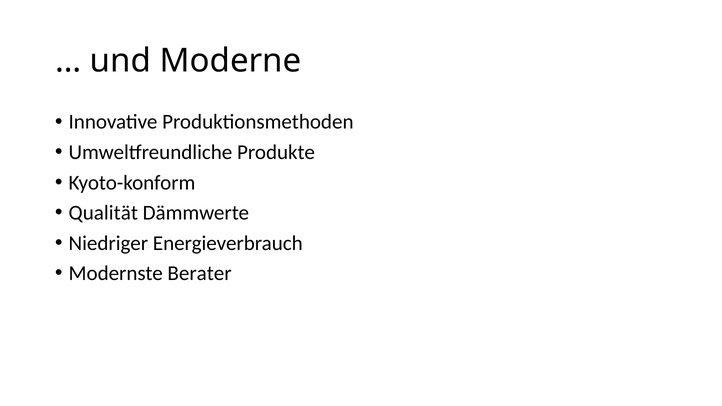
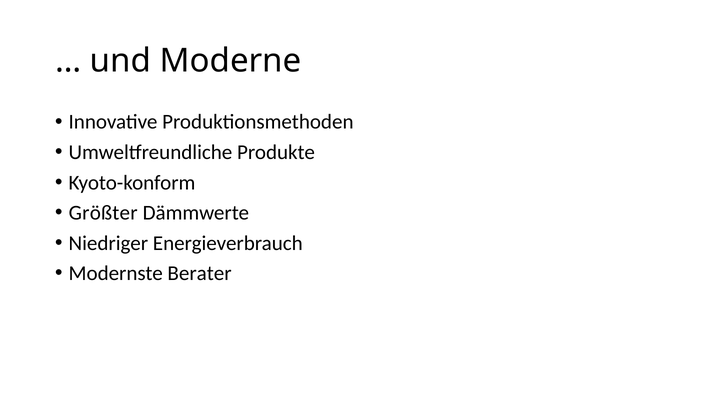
Qualität: Qualität -> Größter (103, 213)
